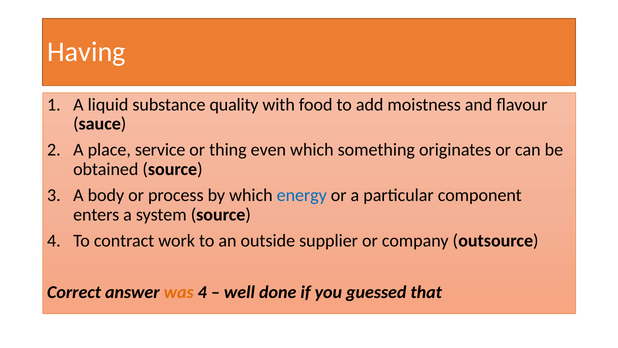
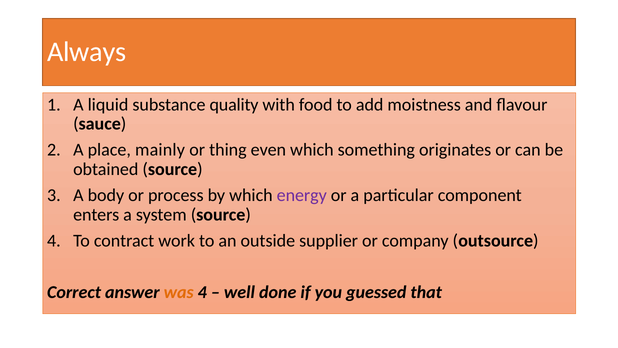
Having: Having -> Always (87, 52)
service: service -> mainly (160, 150)
energy colour: blue -> purple (302, 195)
